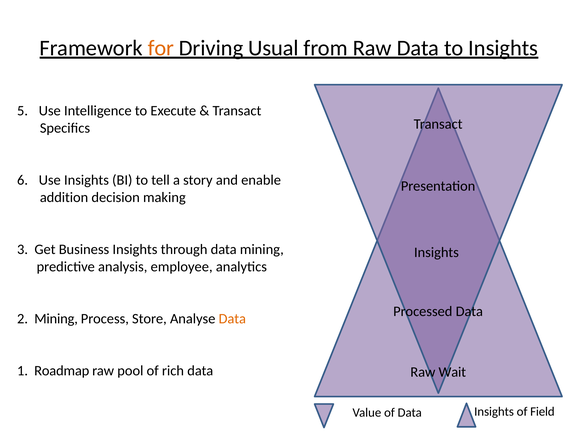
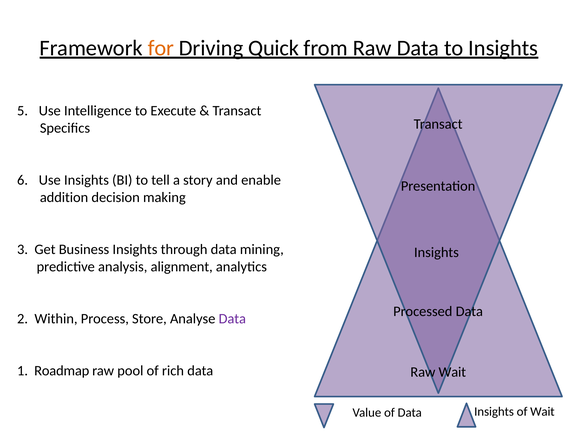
Usual: Usual -> Quick (274, 48)
employee: employee -> alignment (182, 267)
2 Mining: Mining -> Within (56, 319)
Data colour: orange -> purple (232, 319)
of Field: Field -> Wait (542, 412)
